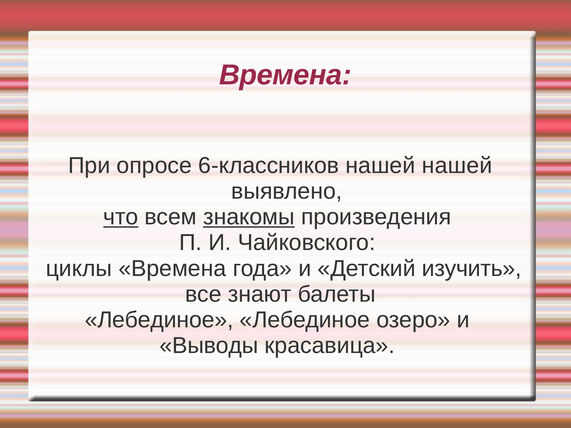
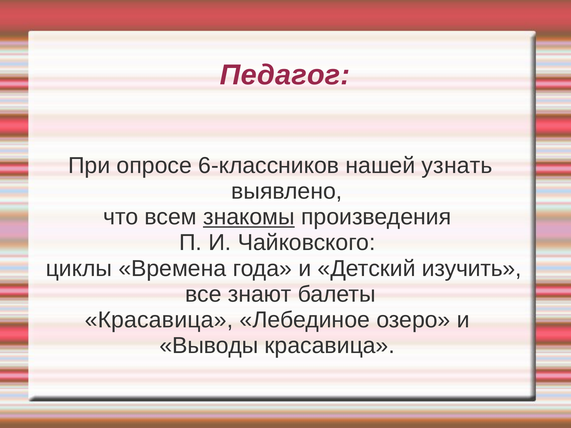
Времена: Времена -> Педагог (285, 75)
нашей нашей: нашей -> узнать (457, 166)
что underline: present -> none (121, 217)
Лебединое: Лебединое -> Красавица (159, 320)
